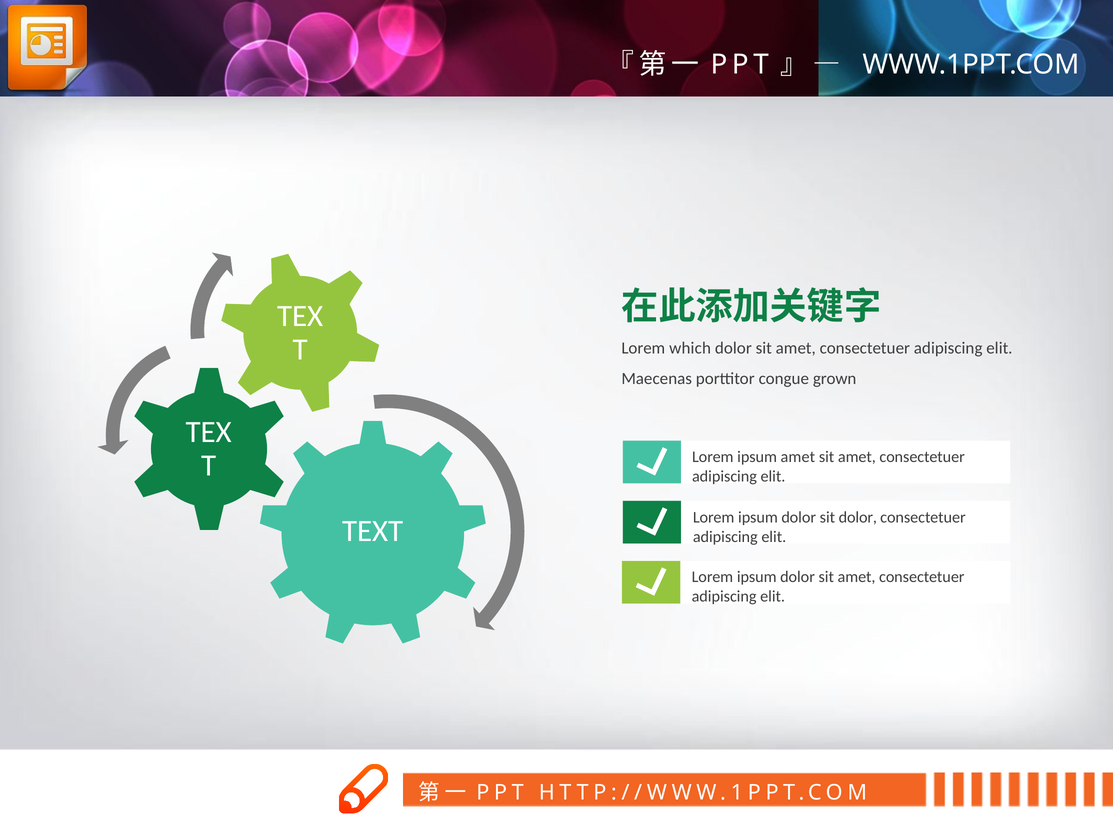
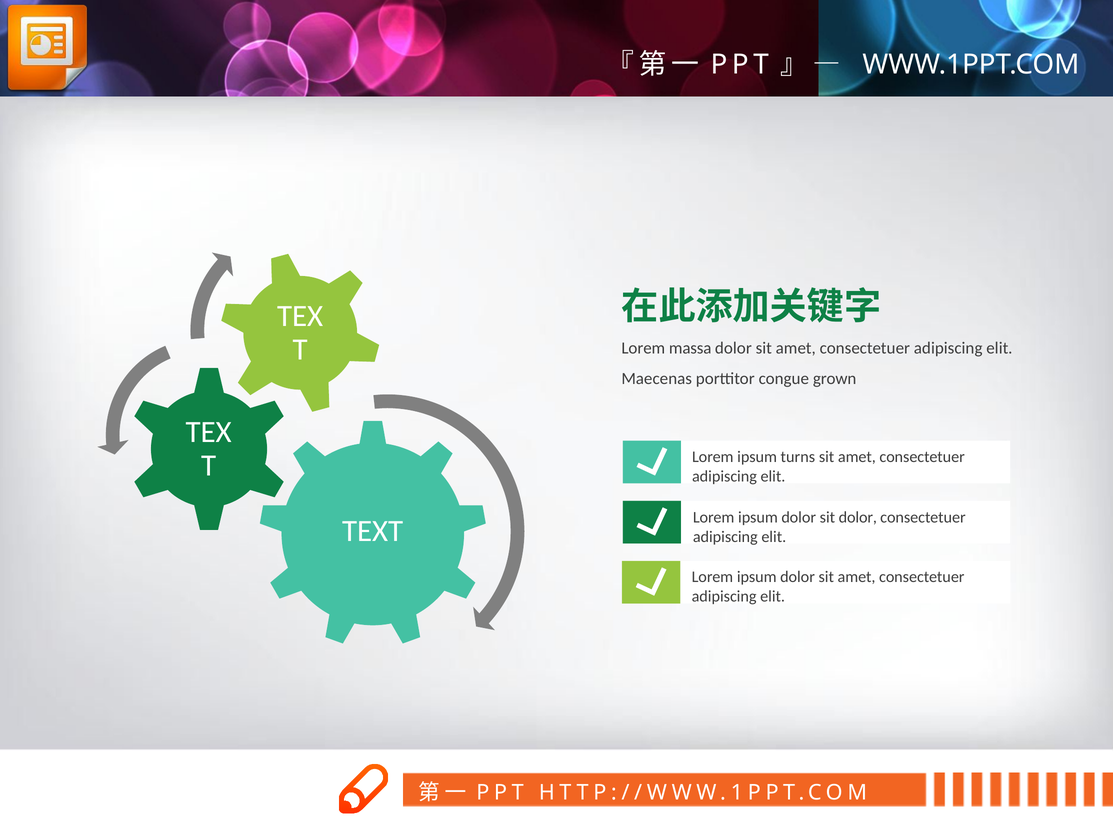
which: which -> massa (690, 348)
ipsum amet: amet -> turns (798, 457)
